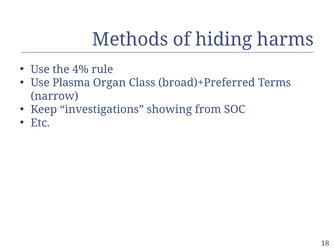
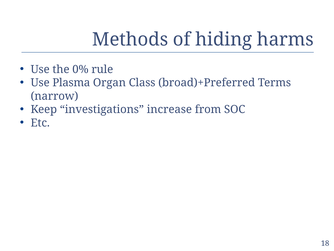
4%: 4% -> 0% (80, 69)
showing: showing -> increase (169, 109)
